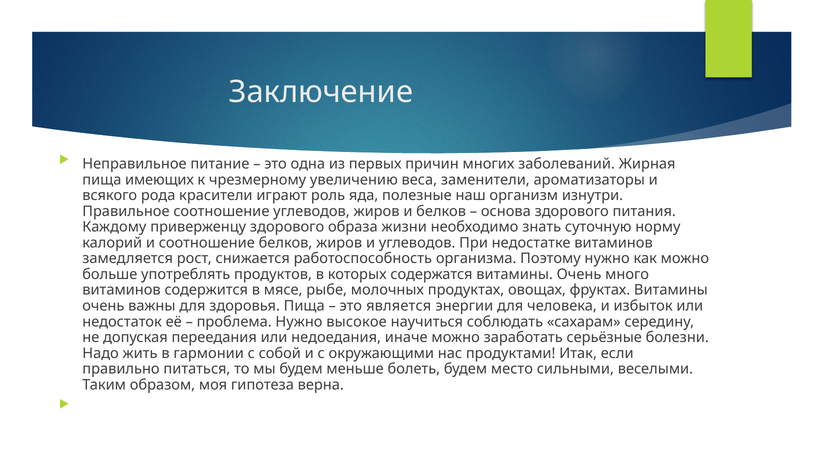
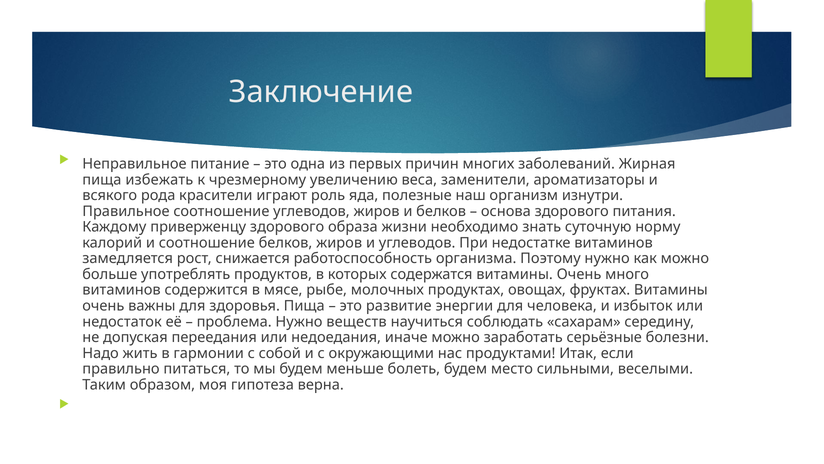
имеющих: имеющих -> избежать (159, 179)
является: является -> развитие (399, 306)
высокое: высокое -> веществ (357, 321)
